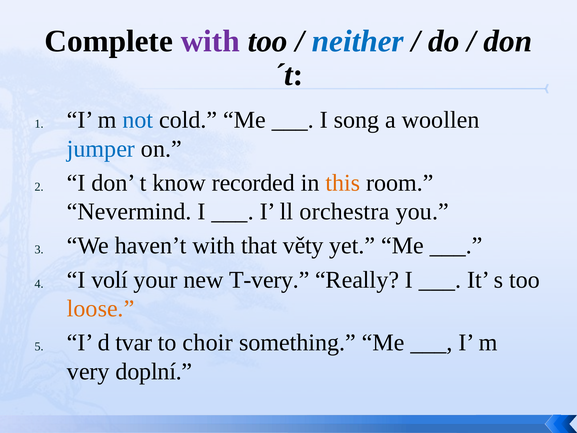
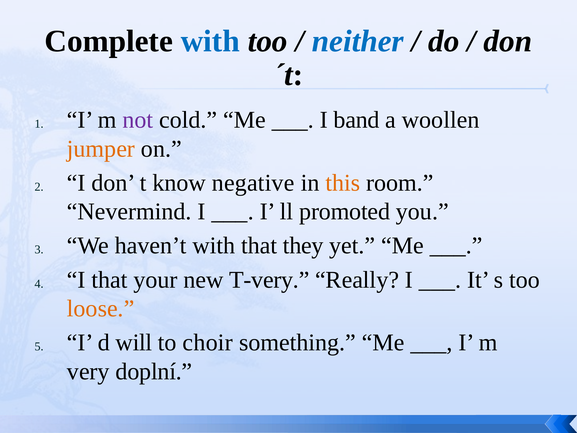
with colour: purple -> blue (210, 41)
not colour: blue -> purple (138, 120)
song: song -> band (357, 120)
jumper colour: blue -> orange (101, 149)
recorded: recorded -> negative (253, 183)
orchestra: orchestra -> promoted (345, 212)
věty: věty -> they (303, 246)
I volí: volí -> that (110, 280)
tvar: tvar -> will (134, 342)
